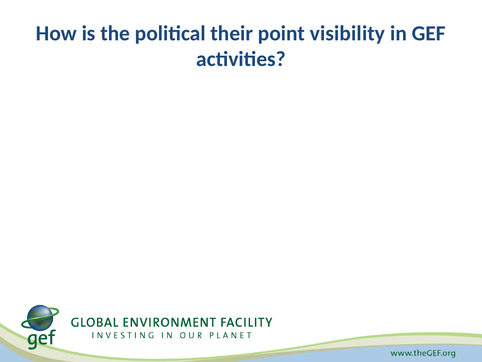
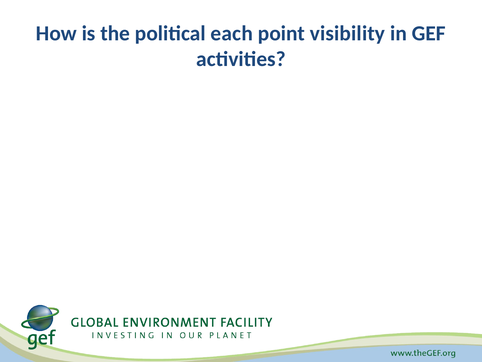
their: their -> each (232, 33)
